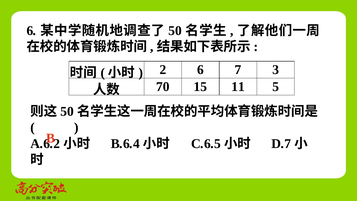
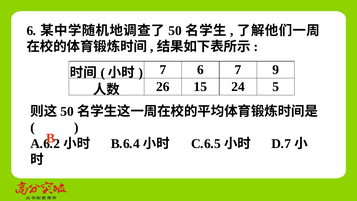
2: 2 -> 7 (163, 70)
3: 3 -> 9 (276, 70)
70: 70 -> 26 (163, 87)
11: 11 -> 24 (238, 87)
